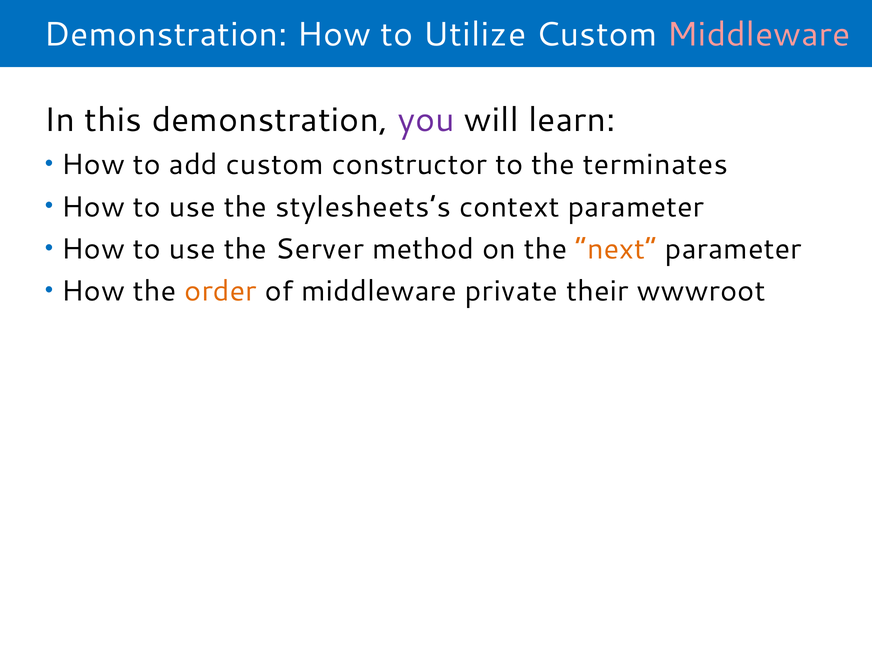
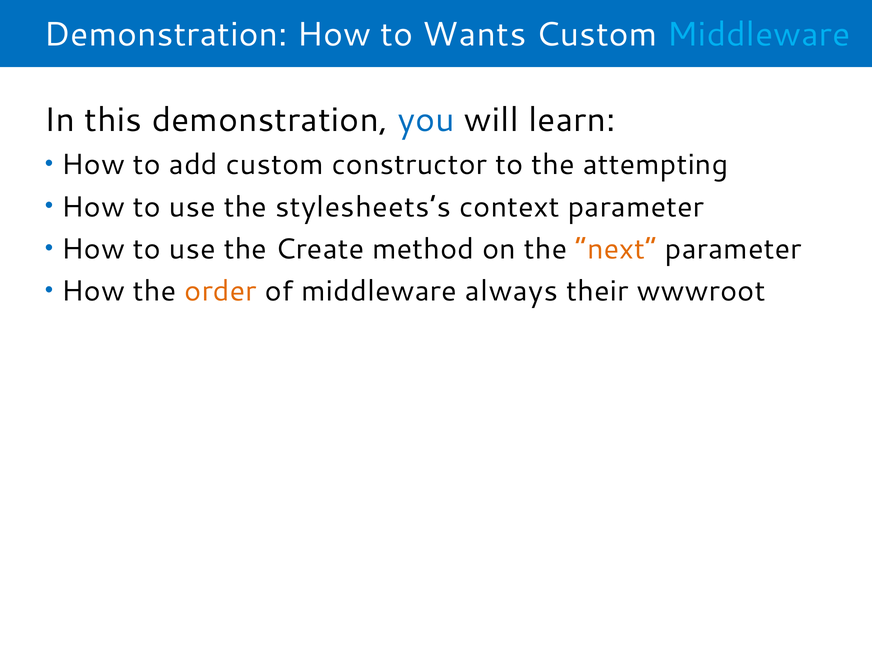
Utilize: Utilize -> Wants (474, 34)
Middleware colour: pink -> light blue (759, 34)
you colour: purple -> blue (426, 120)
terminates: terminates -> attempting (656, 165)
Server: Server -> Create (320, 249)
private: private -> always (511, 291)
